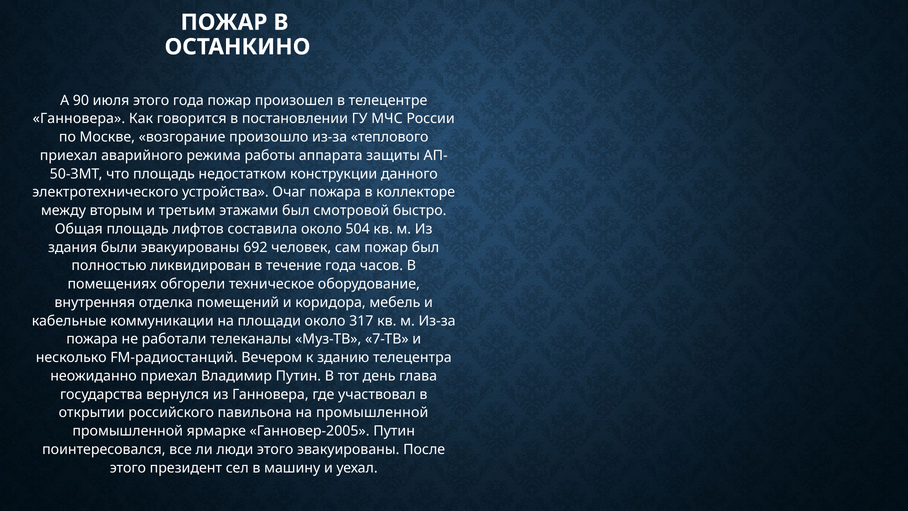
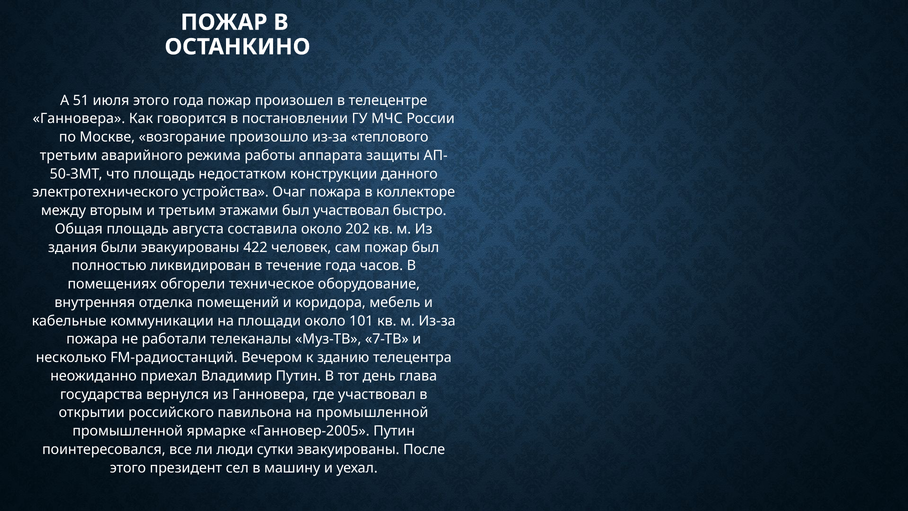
90: 90 -> 51 (81, 100)
приехал: приехал -> третьим (69, 155)
был смотровой: смотровой -> участвовал (351, 211)
лифтов: лифтов -> августа (198, 229)
504: 504 -> 202 (358, 229)
692: 692 -> 422 (255, 247)
317: 317 -> 101 (361, 321)
люди этого: этого -> сутки (275, 449)
